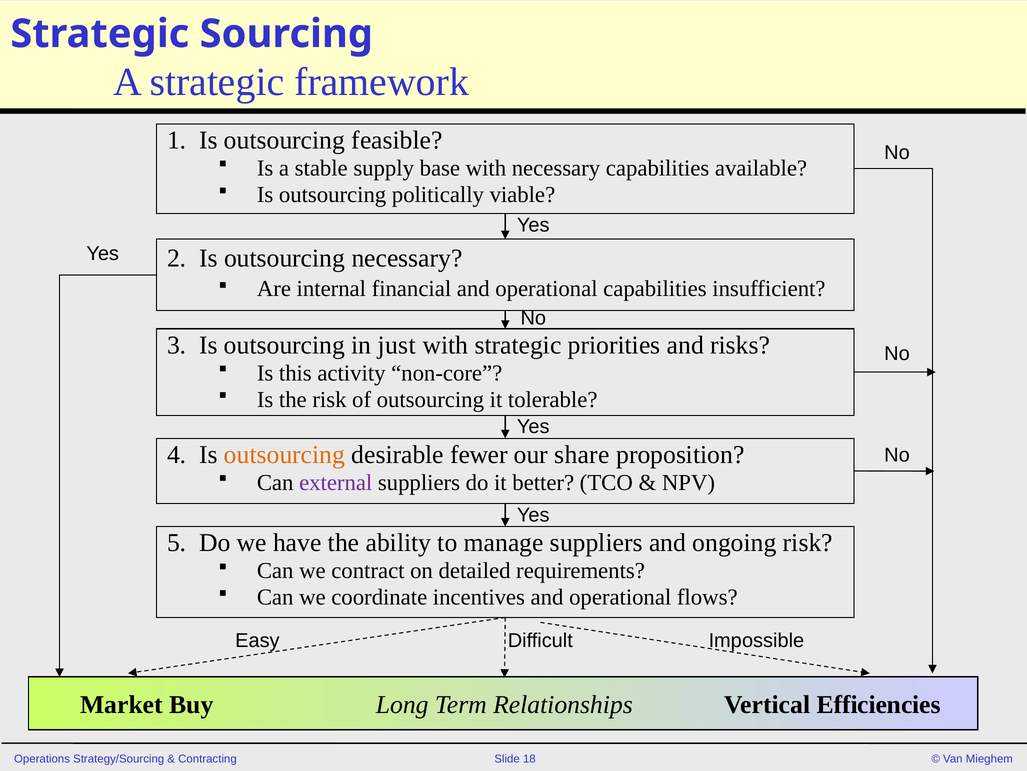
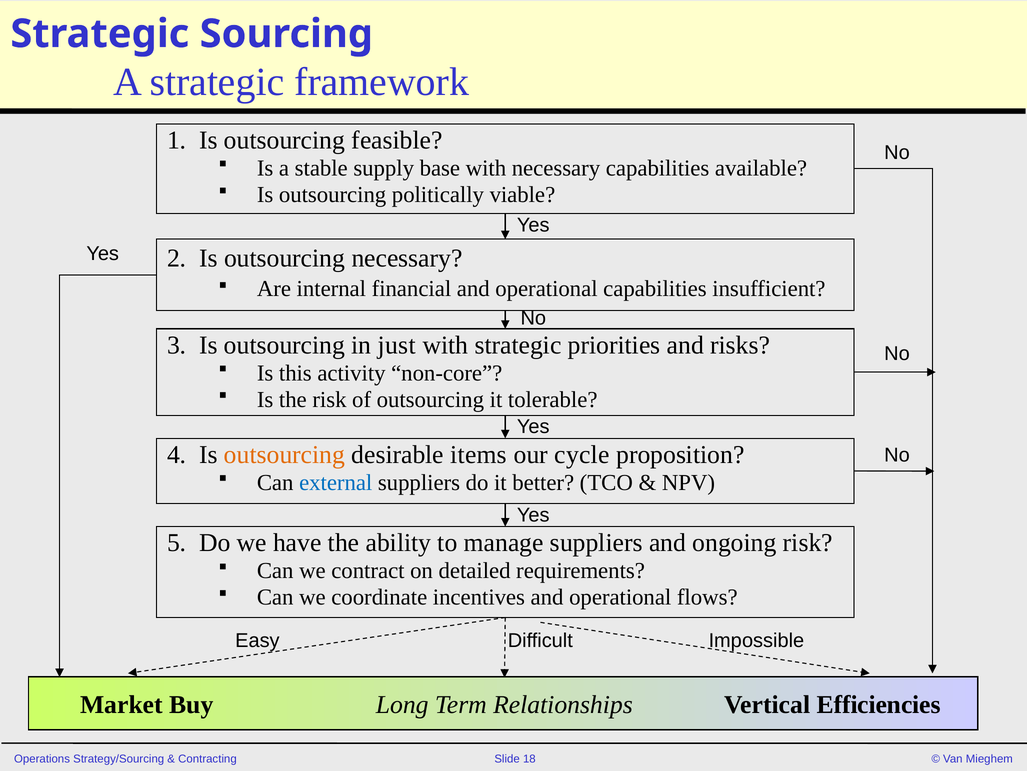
fewer: fewer -> items (479, 454)
share: share -> cycle (582, 454)
external colour: purple -> blue (336, 482)
